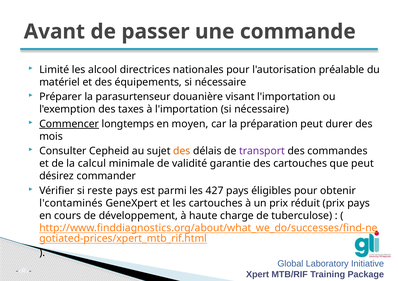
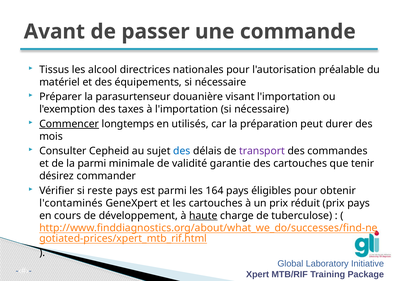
Limité: Limité -> Tissus (54, 70)
moyen: moyen -> utilisés (190, 124)
des colour: orange -> blue (182, 151)
la calcul: calcul -> parmi (92, 163)
que peut: peut -> tenir (363, 163)
427: 427 -> 164 (215, 191)
haute underline: none -> present (203, 215)
